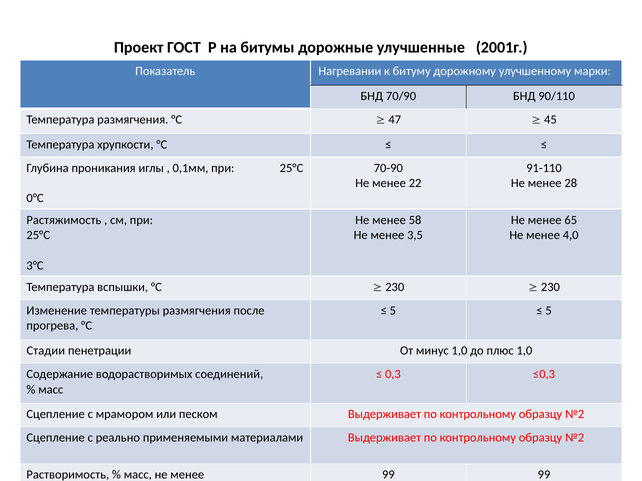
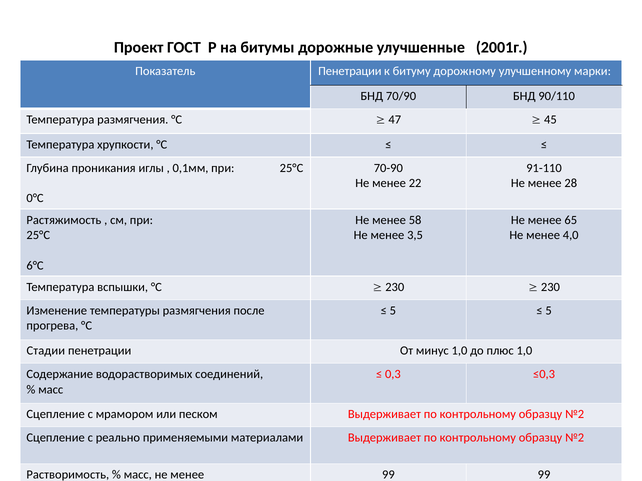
Показатель Нагревании: Нагревании -> Пенетрации (350, 71)
3°С: 3°С -> 6°С (35, 266)
